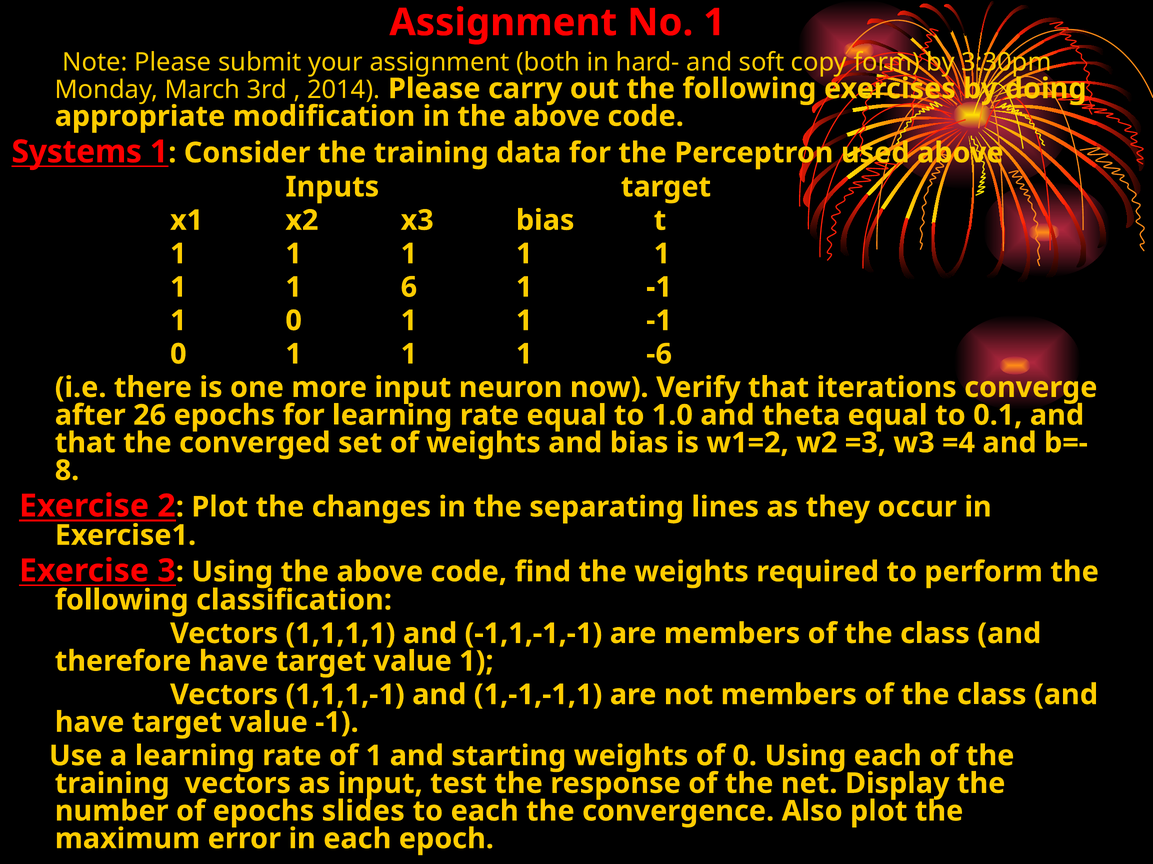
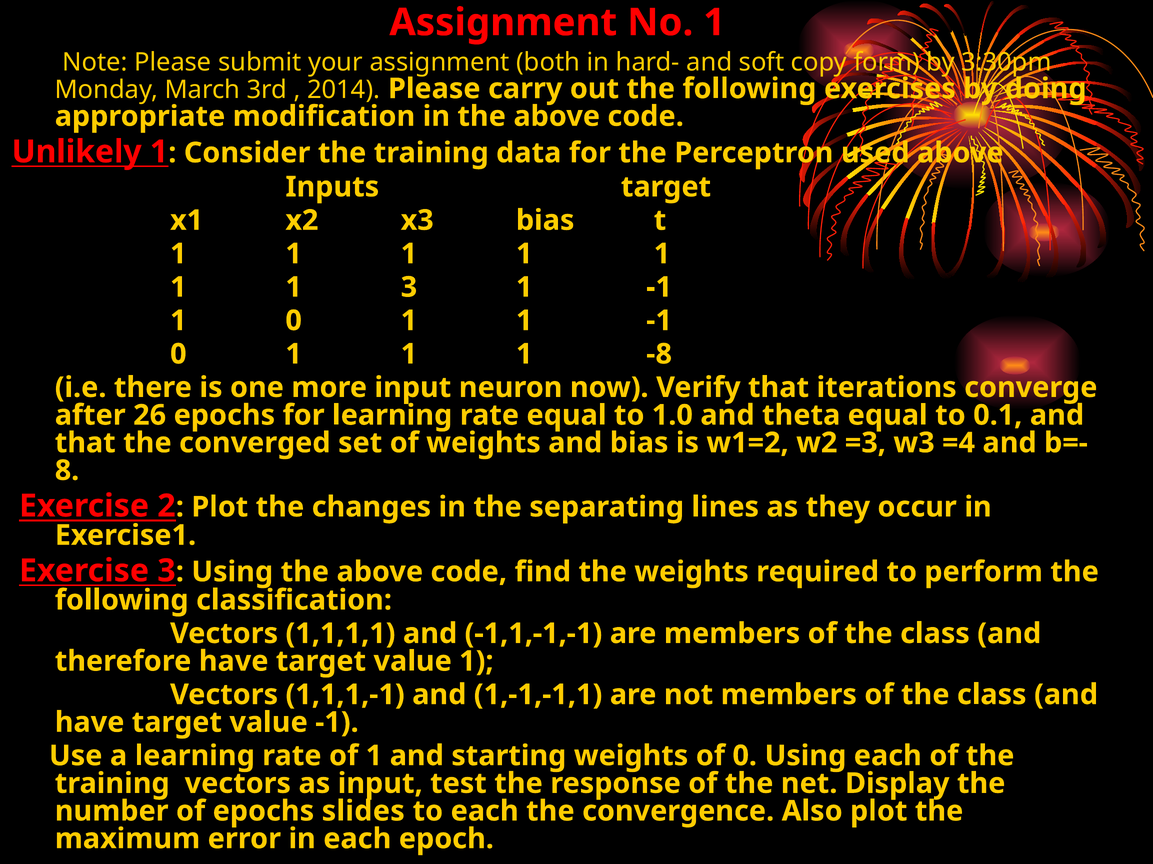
Systems: Systems -> Unlikely (77, 152)
1 6: 6 -> 3 (409, 287)
-6: -6 -> -8 (659, 354)
